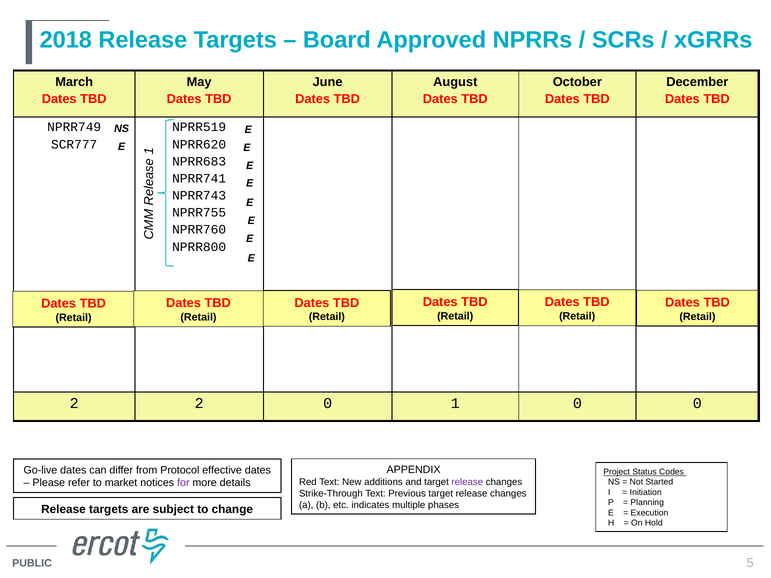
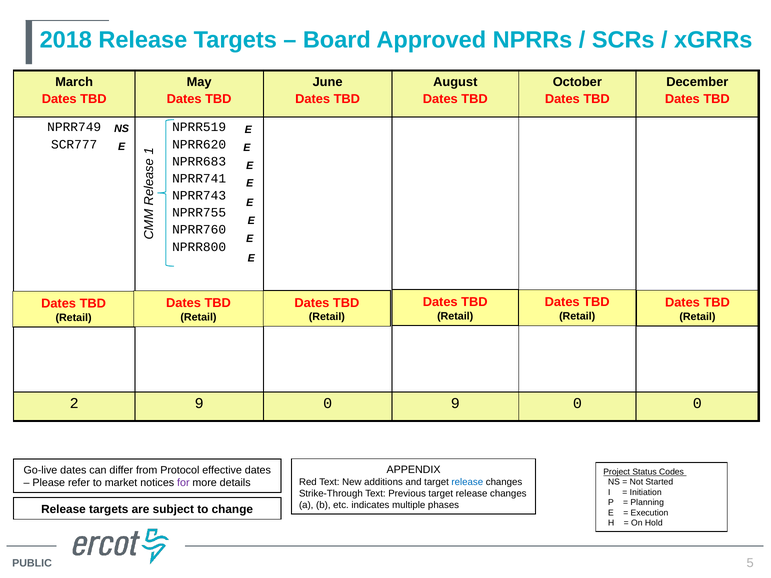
2 2: 2 -> 9 (199, 404)
0 1: 1 -> 9 (455, 404)
release colour: purple -> blue (467, 482)
